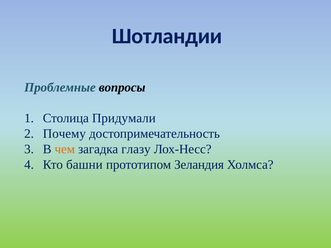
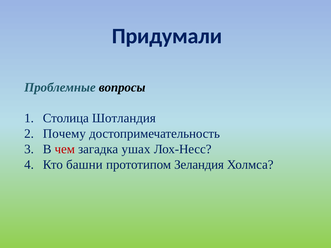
Шотландии: Шотландии -> Придумали (167, 36)
Придумали: Придумали -> Шотландия (124, 118)
чем colour: orange -> red (65, 149)
глазу: глазу -> ушах (136, 149)
